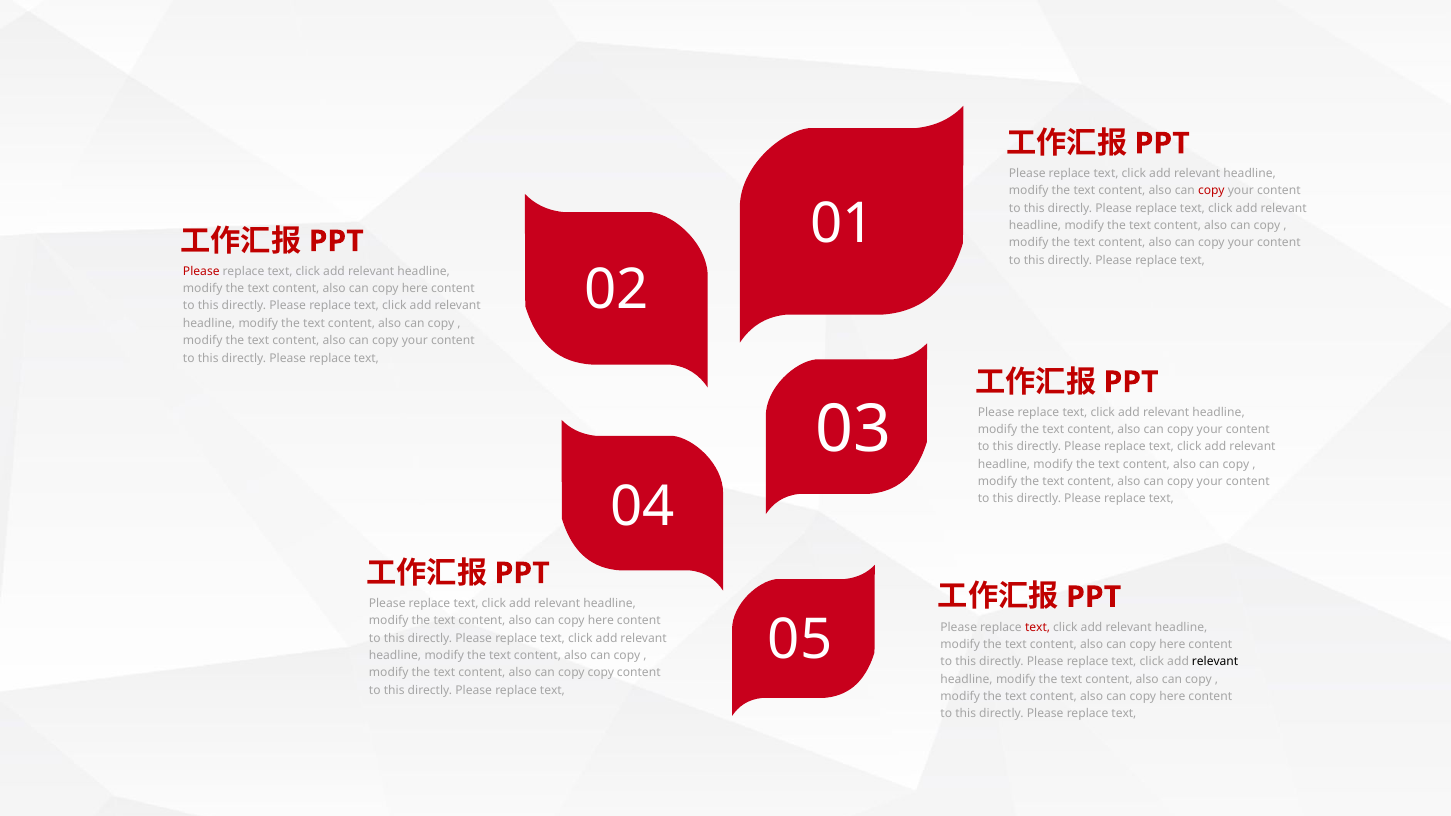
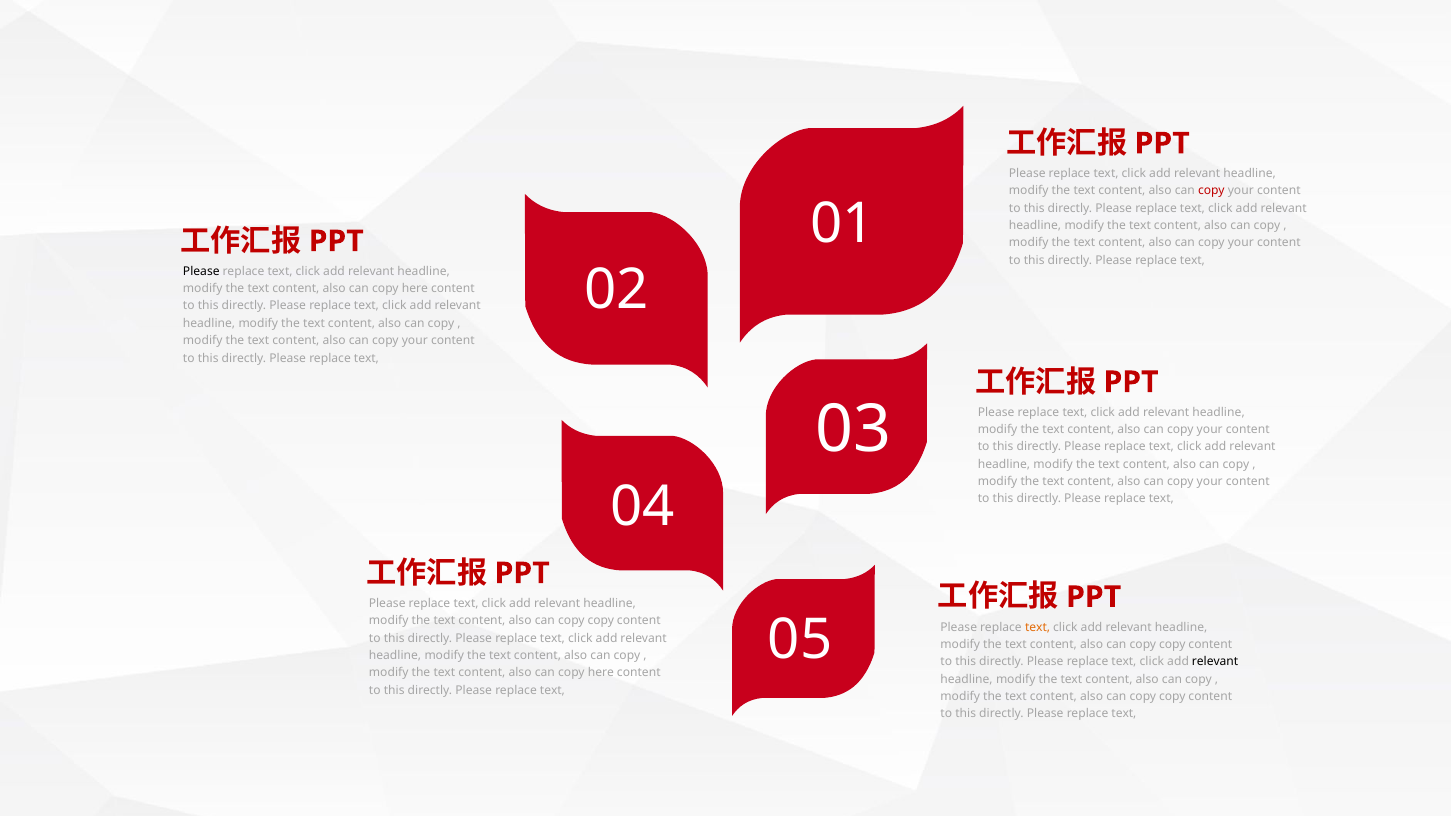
Please colour: red -> black (201, 271)
here: here -> copy (601, 621)
text colour: red -> orange (1038, 627)
here: here -> copy (1172, 645)
copy: copy -> here (601, 673)
here: here -> copy (1172, 697)
